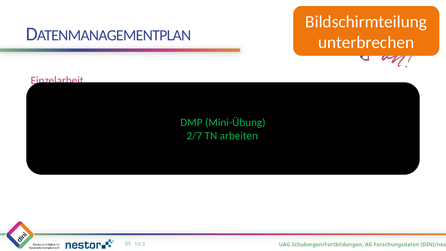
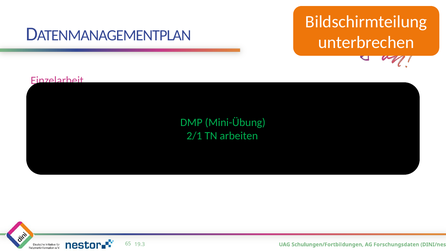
2/7: 2/7 -> 2/1 (194, 136)
